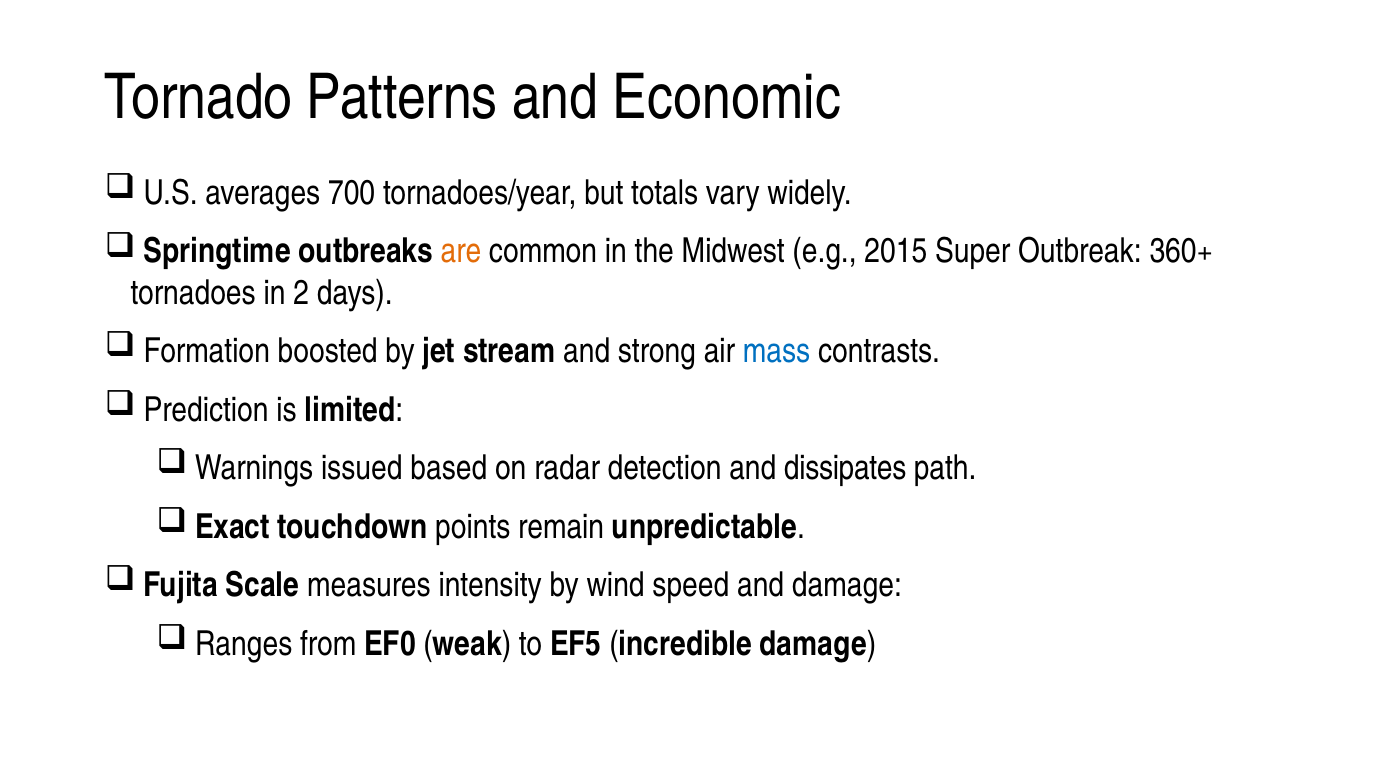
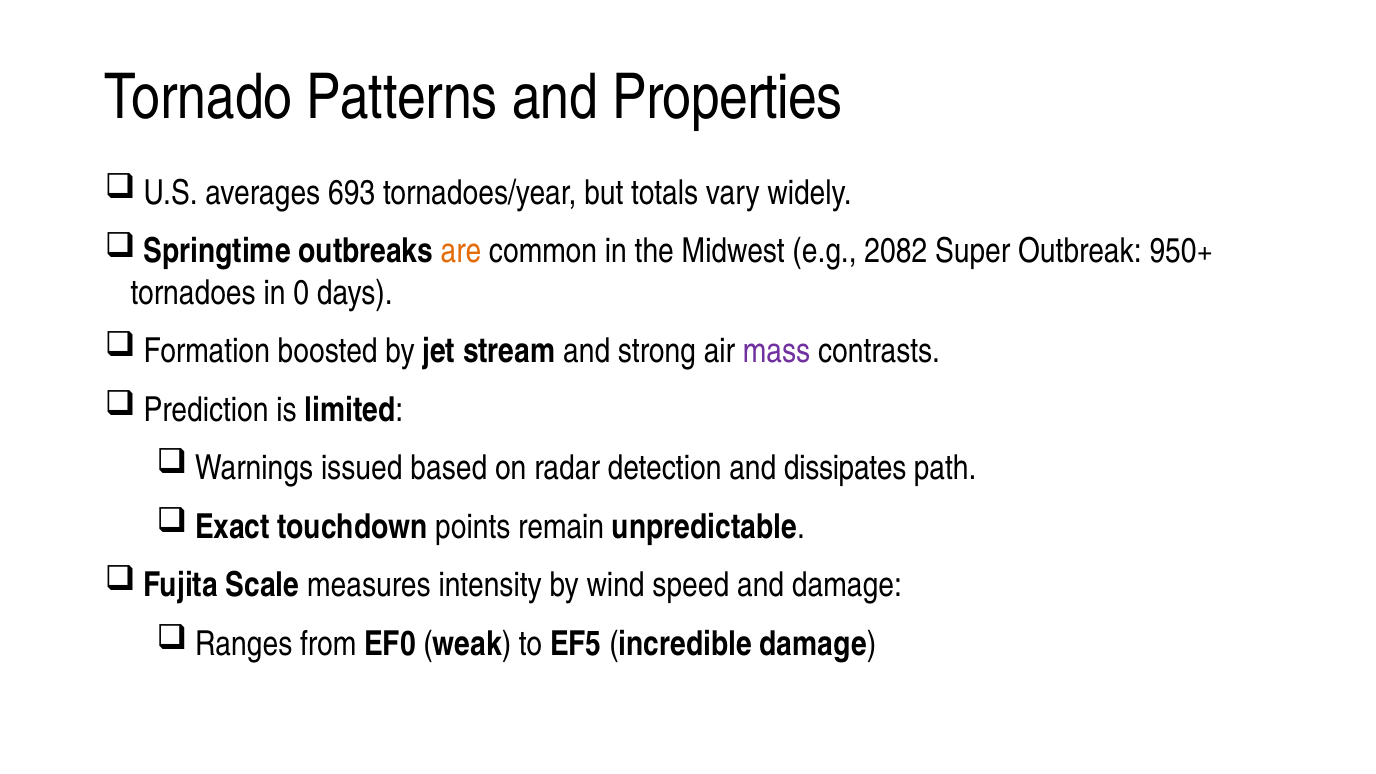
Economic: Economic -> Properties (727, 98)
700: 700 -> 693 (352, 193)
2015: 2015 -> 2082 (896, 251)
360+: 360+ -> 950+ (1181, 251)
2: 2 -> 0 (301, 293)
mass colour: blue -> purple (777, 351)
